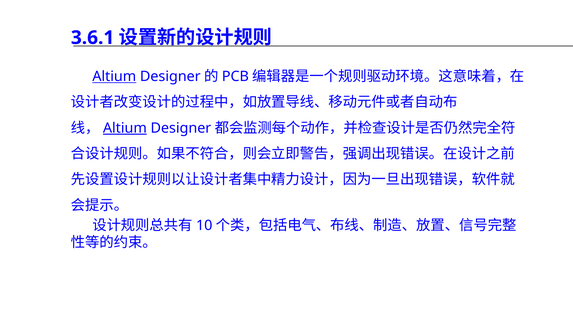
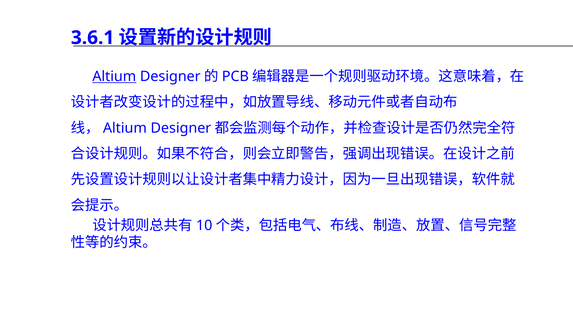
Altium underline: present -> none (125, 128)
